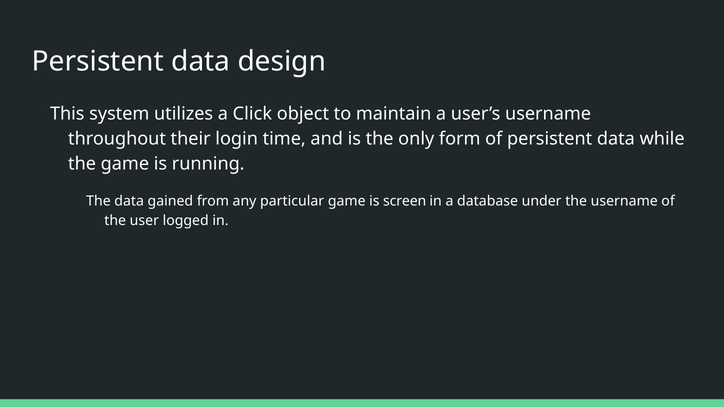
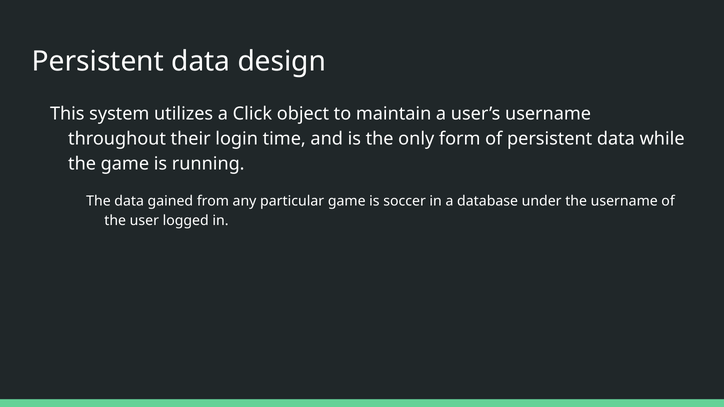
screen: screen -> soccer (405, 201)
